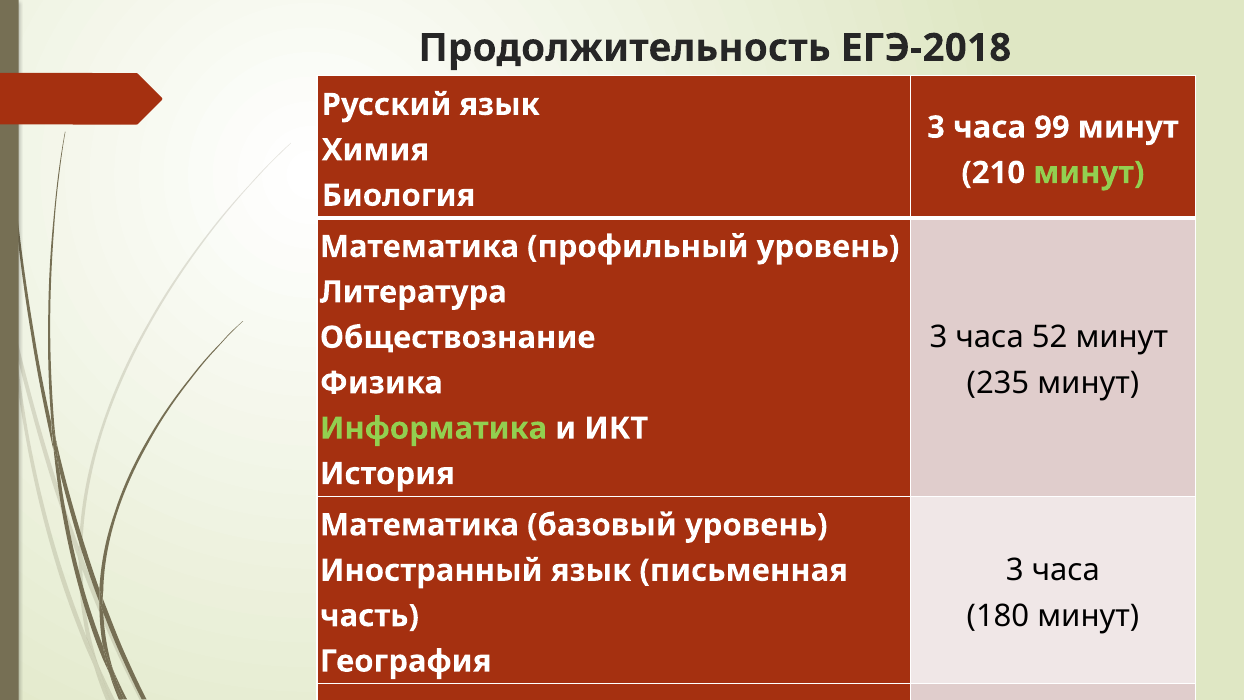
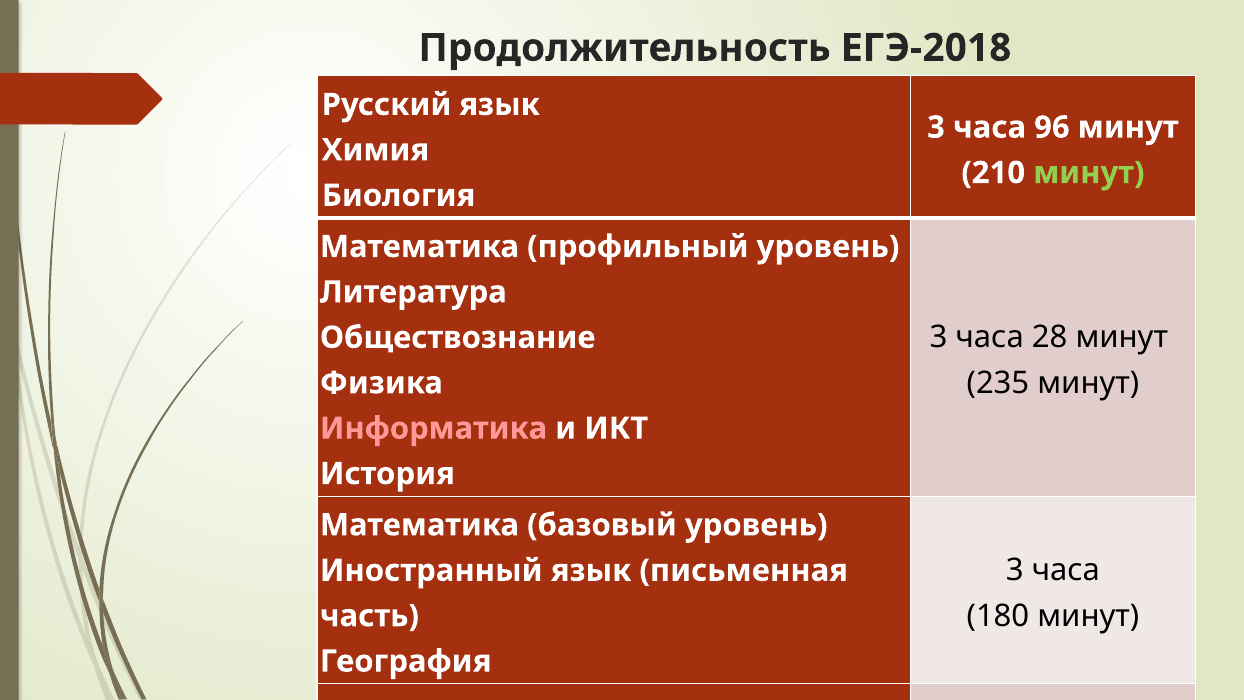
99: 99 -> 96 (1052, 127)
52: 52 -> 28 (1050, 338)
Информатика colour: light green -> pink (434, 428)
